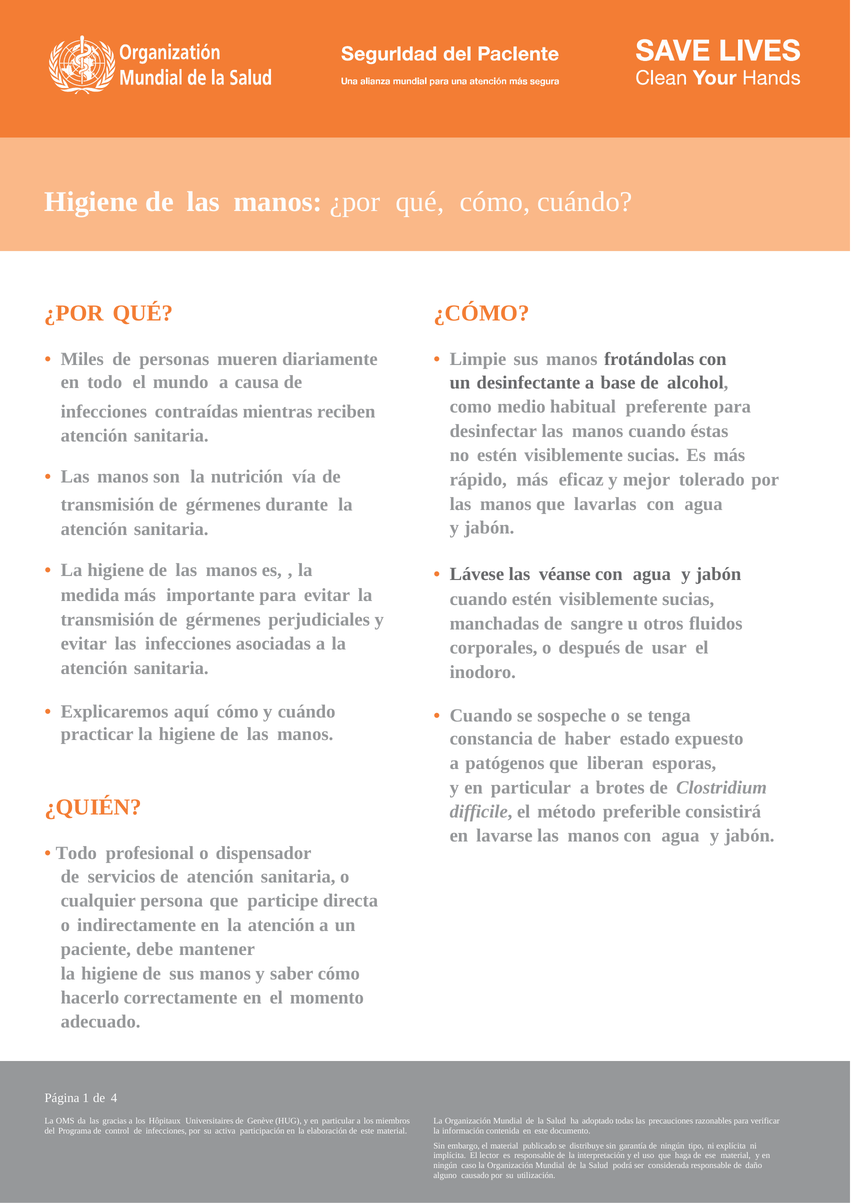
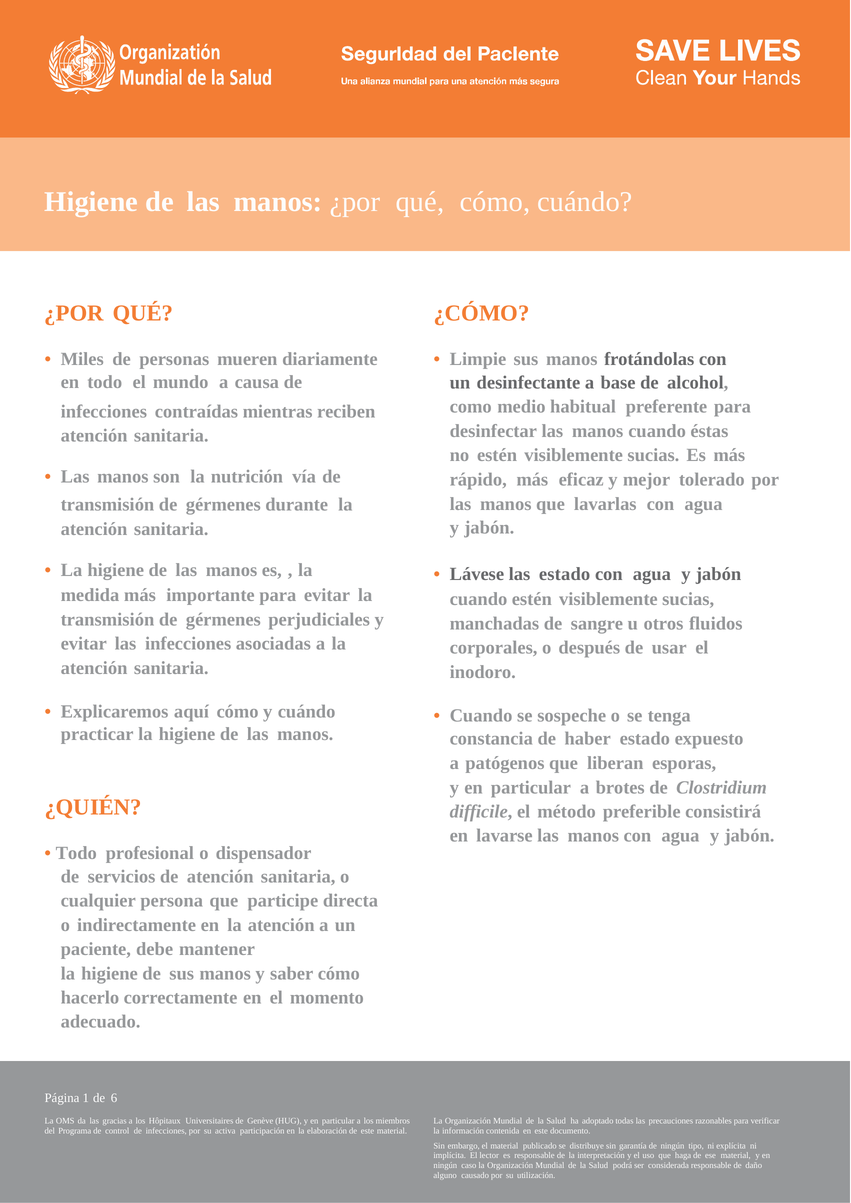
las véanse: véanse -> estado (565, 574)
4: 4 -> 6 (114, 1097)
